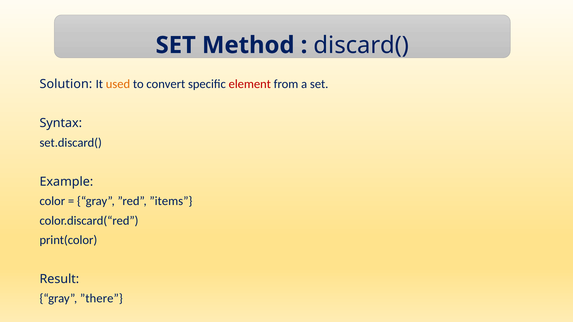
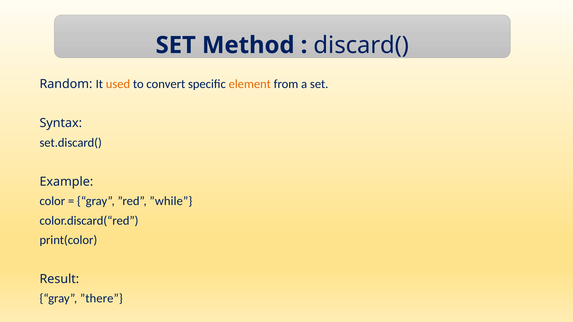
Solution: Solution -> Random (66, 84)
element colour: red -> orange (250, 84)
”items: ”items -> ”while (171, 201)
